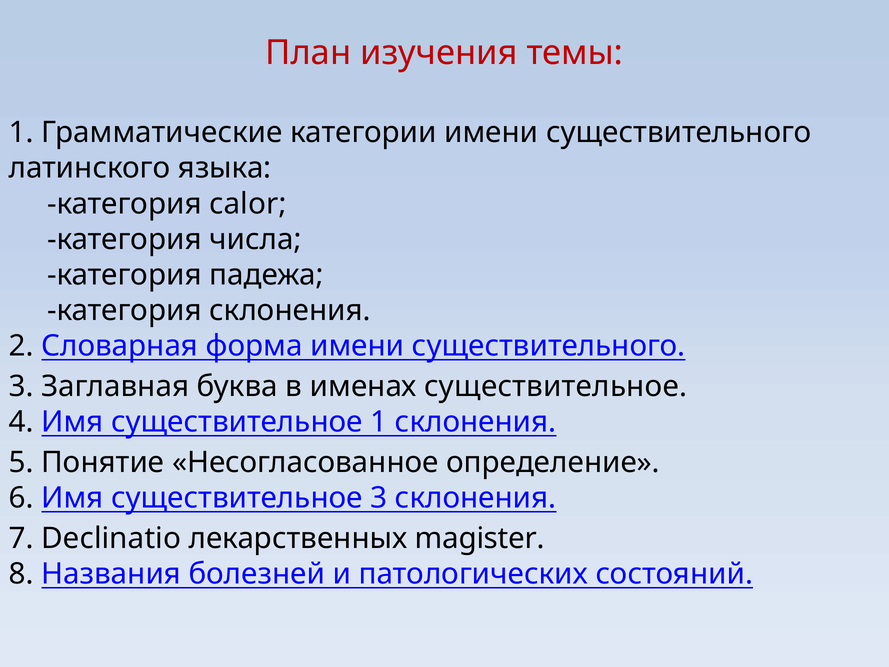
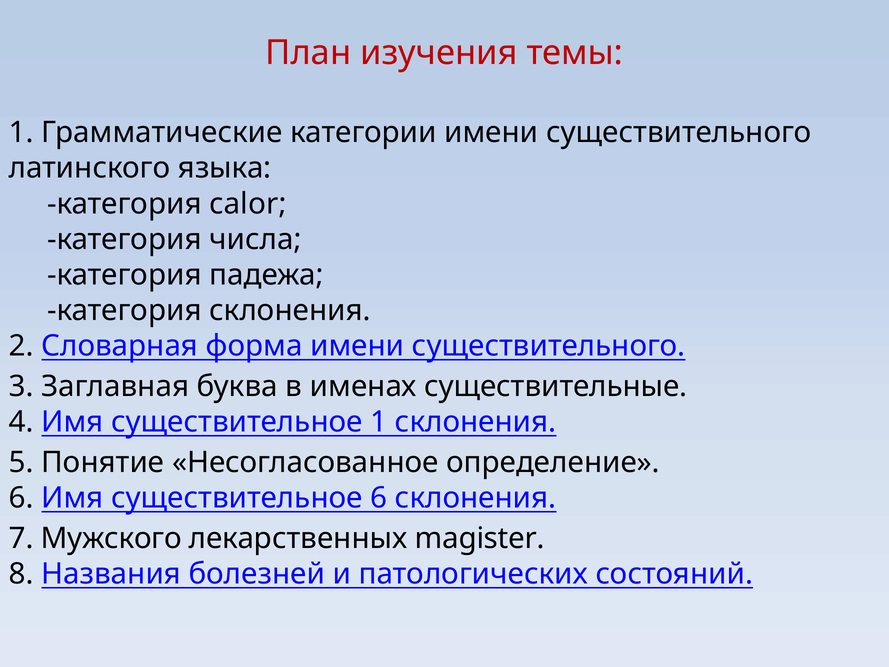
именах существительное: существительное -> существительные (556, 386)
существительное 3: 3 -> 6 (379, 498)
Declinatio: Declinatio -> Мужского (111, 538)
